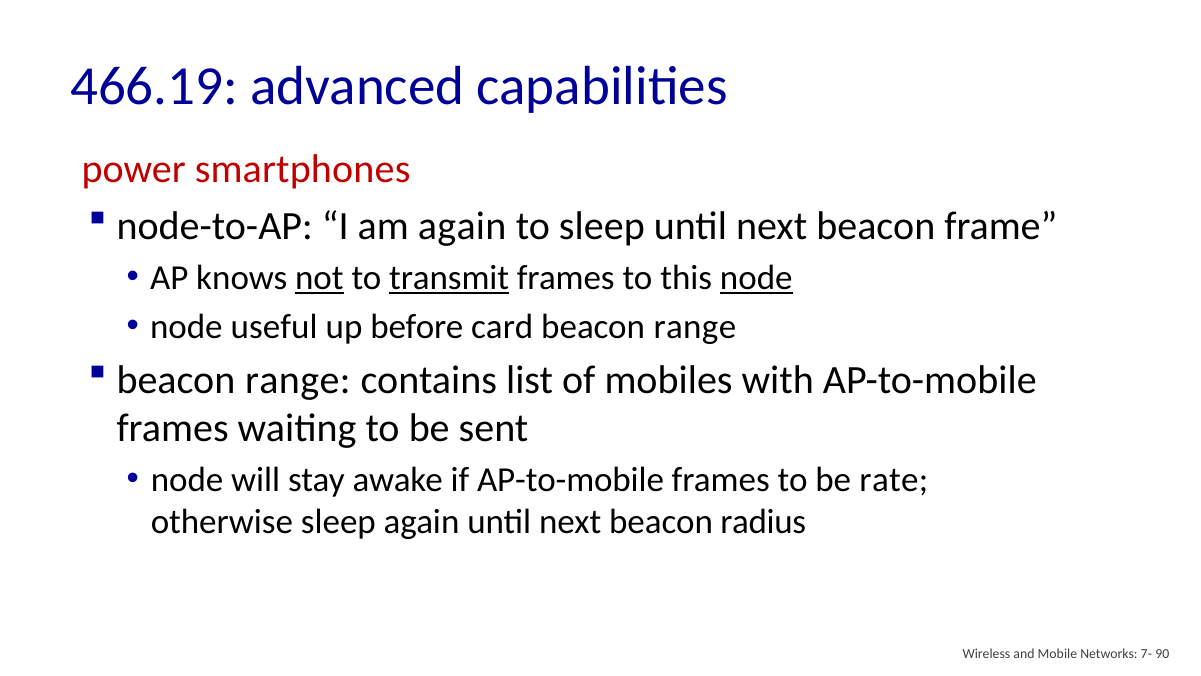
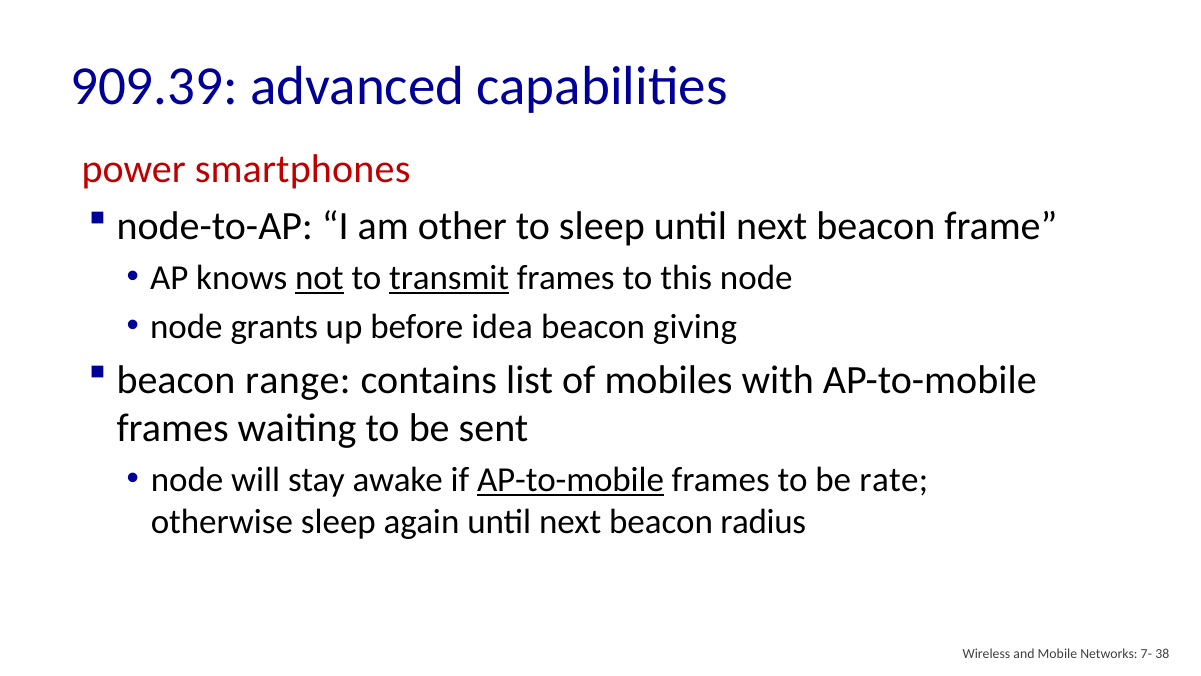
466.19: 466.19 -> 909.39 (154, 86)
am again: again -> other (462, 226)
node underline: present -> none (756, 277)
useful: useful -> grants (274, 327)
card: card -> idea (502, 327)
range: range -> giving (695, 327)
AP-to-mobile underline: none -> present (571, 480)
90: 90 -> 38 (1162, 653)
